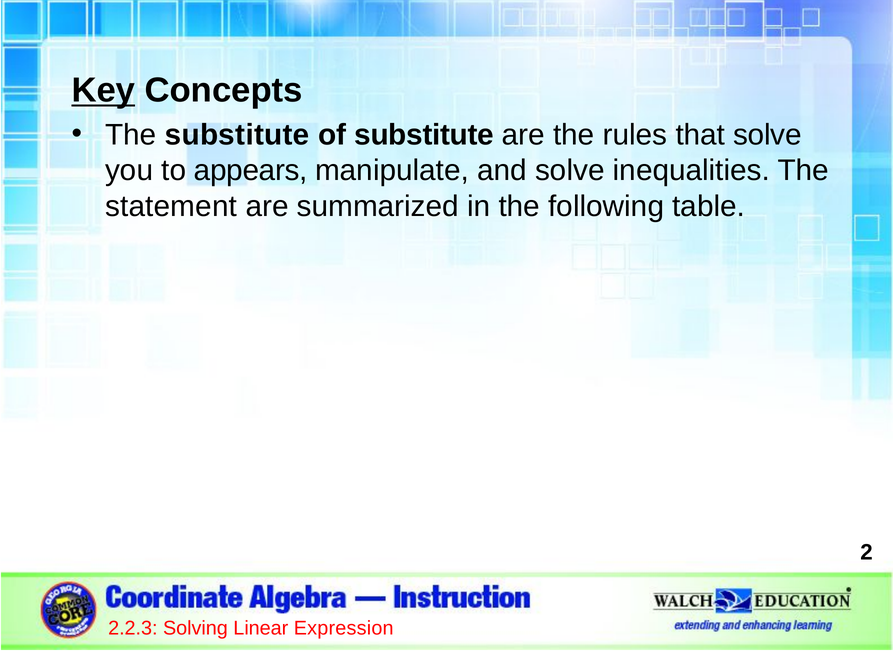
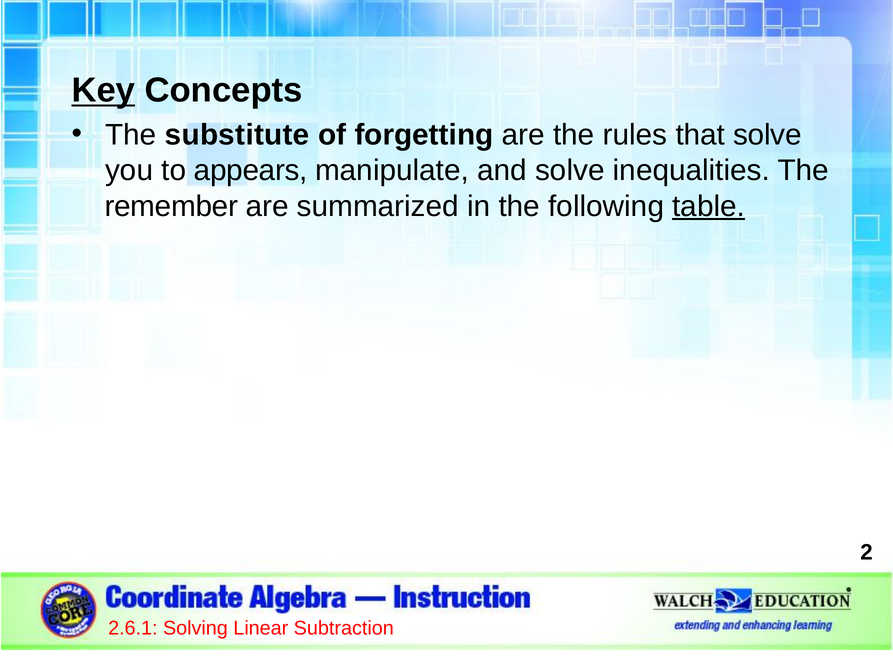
of substitute: substitute -> forgetting (424, 135)
statement: statement -> remember (171, 206)
table underline: none -> present (709, 206)
2.2.3: 2.2.3 -> 2.6.1 (133, 628)
Expression: Expression -> Subtraction (344, 628)
